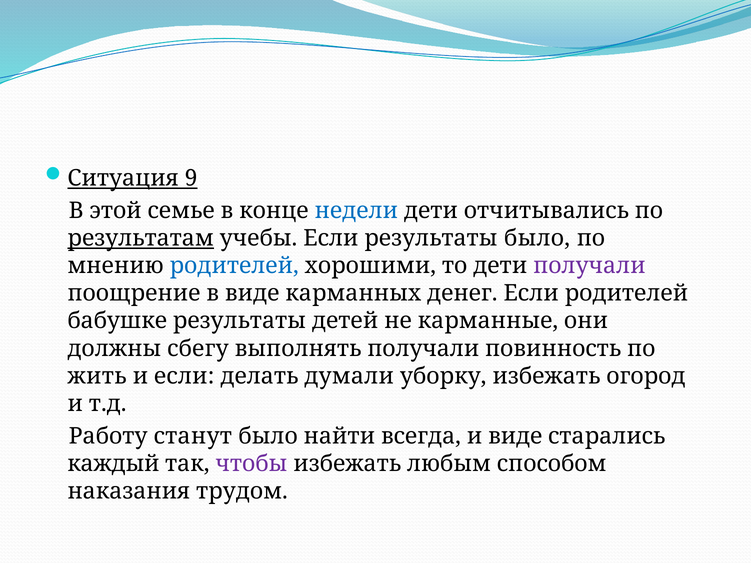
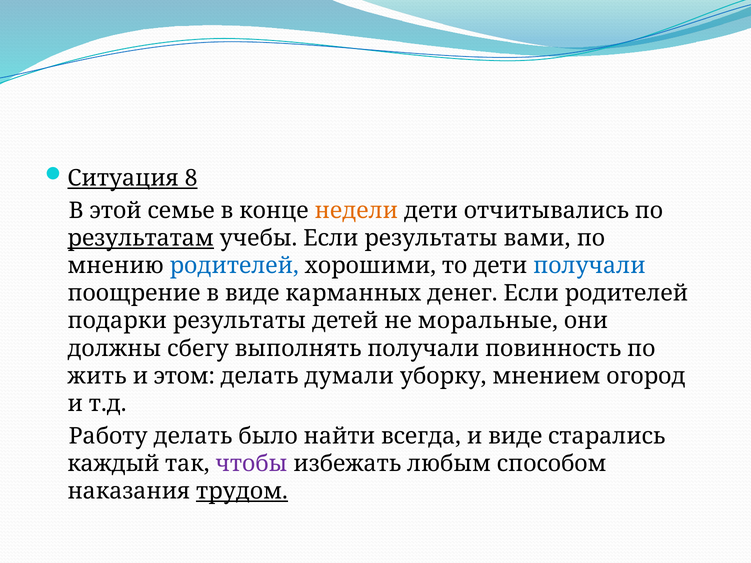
9: 9 -> 8 (191, 178)
недели colour: blue -> orange (356, 211)
результаты было: было -> вами (537, 238)
получали colour: purple -> blue (589, 266)
бабушке: бабушке -> подарки (117, 321)
карманные: карманные -> моральные (488, 321)
и если: если -> этом (184, 376)
уборку избежать: избежать -> мнением (546, 376)
Работу станут: станут -> делать (193, 437)
трудом underline: none -> present (242, 492)
